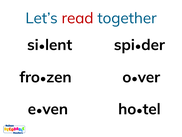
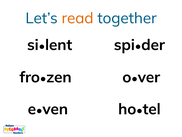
read colour: red -> orange (78, 18)
